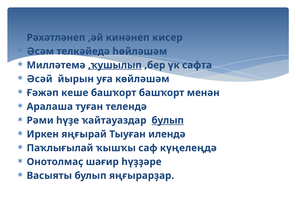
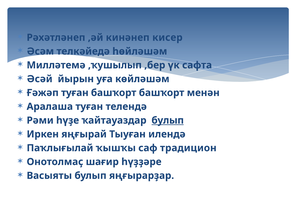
,ҡушылып underline: present -> none (115, 65)
Ғәжәп кеше: кеше -> туған (75, 93)
күңелеңдә: күңелеңдә -> традицион (188, 148)
